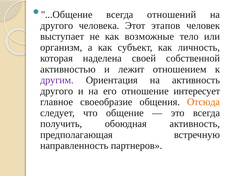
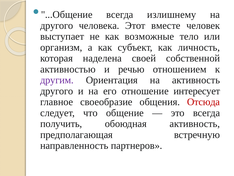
отношений: отношений -> излишнему (172, 15)
этапов: этапов -> вместе (166, 25)
лежит: лежит -> речью (131, 69)
Отсюда colour: orange -> red (204, 102)
